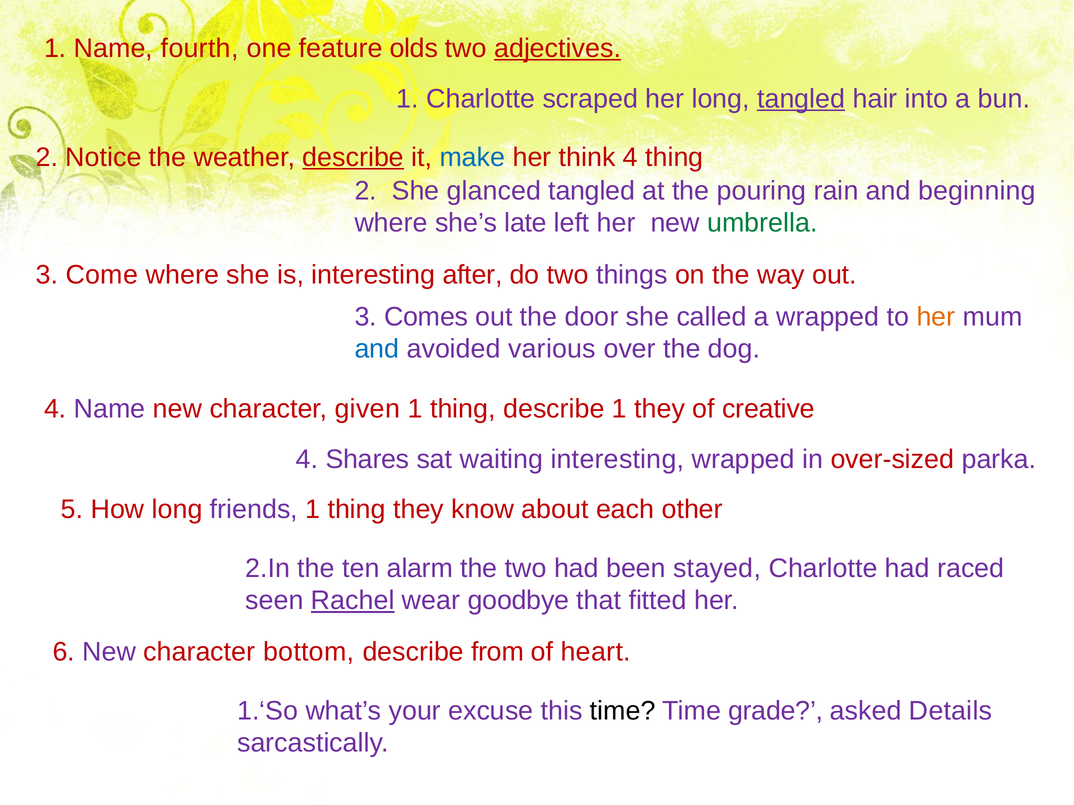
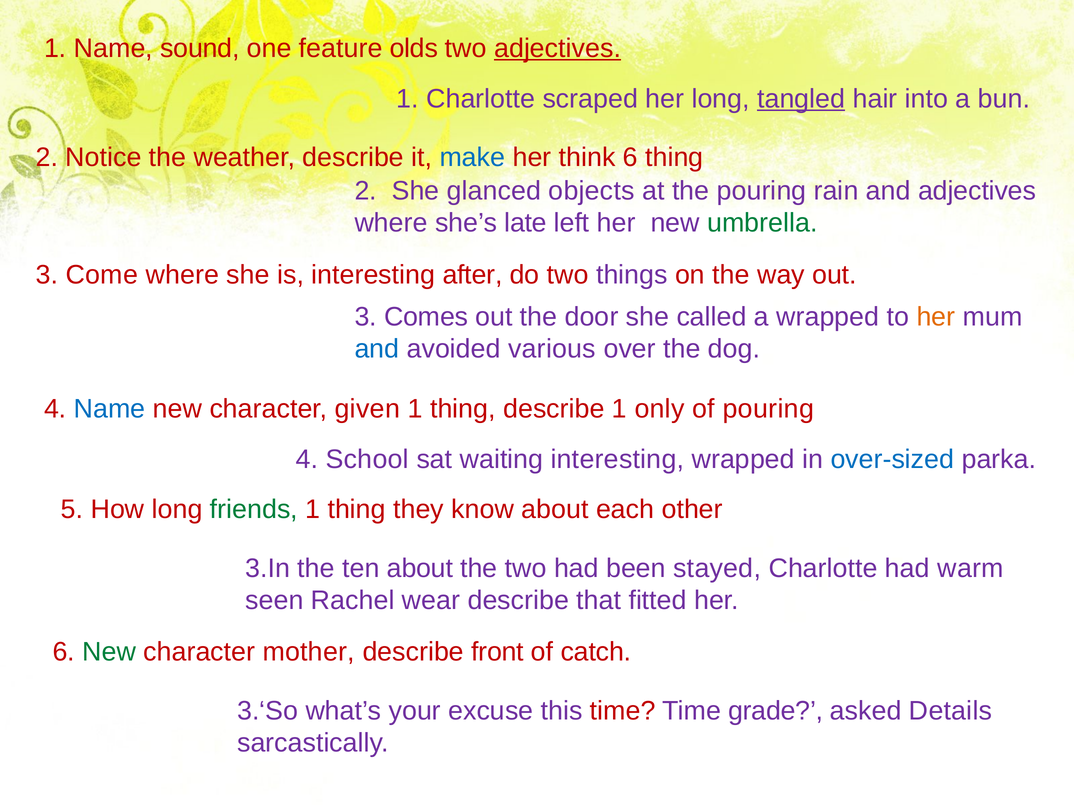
fourth: fourth -> sound (200, 48)
describe underline: present -> none (353, 157)
think 4: 4 -> 6 (630, 157)
glanced tangled: tangled -> objects (591, 191)
and beginning: beginning -> adjectives (977, 191)
Name colour: purple -> blue (110, 409)
1 they: they -> only (660, 409)
of creative: creative -> pouring (768, 409)
Shares: Shares -> School (367, 460)
over-sized colour: red -> blue (892, 460)
friends colour: purple -> green (254, 510)
2.In: 2.In -> 3.In (268, 569)
ten alarm: alarm -> about (420, 569)
raced: raced -> warm (971, 569)
Rachel underline: present -> none (353, 601)
wear goodbye: goodbye -> describe (518, 601)
New colour: purple -> green (109, 653)
bottom: bottom -> mother (309, 653)
from: from -> front (498, 653)
heart: heart -> catch (596, 653)
1.‘So: 1.‘So -> 3.‘So (268, 711)
time colour: black -> red (623, 711)
